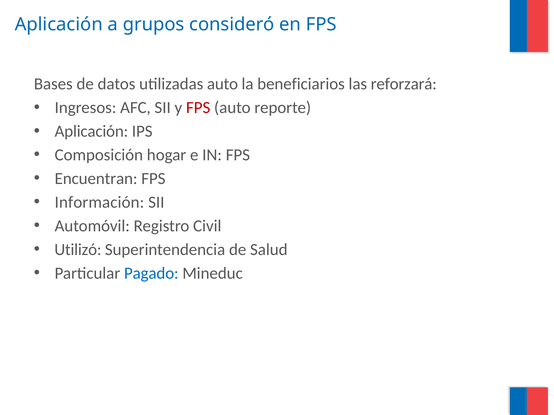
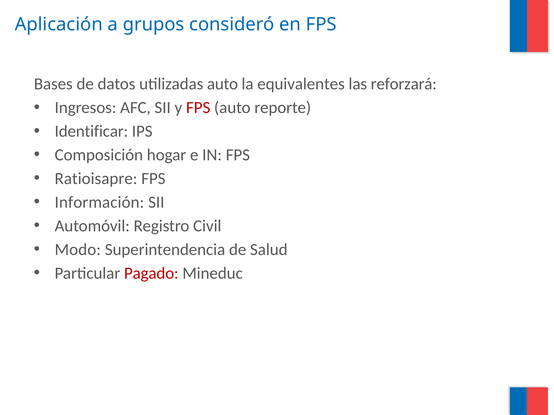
beneficiarios: beneficiarios -> equivalentes (301, 84)
Aplicación: Aplicación -> Identificar (91, 131)
Encuentran: Encuentran -> Ratioisapre (96, 179)
Utilizó: Utilizó -> Modo (78, 250)
Pagado colour: blue -> red (151, 274)
